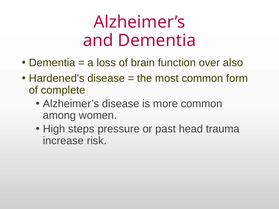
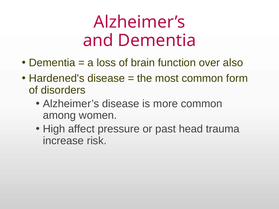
complete: complete -> disorders (63, 90)
steps: steps -> affect (81, 129)
